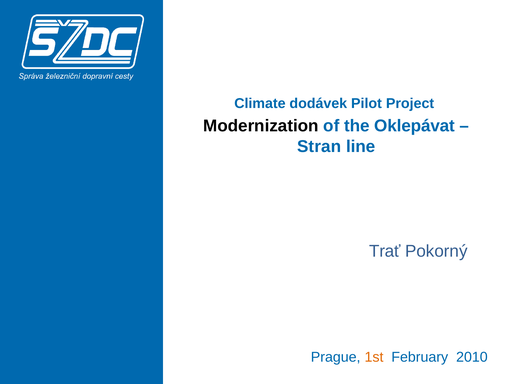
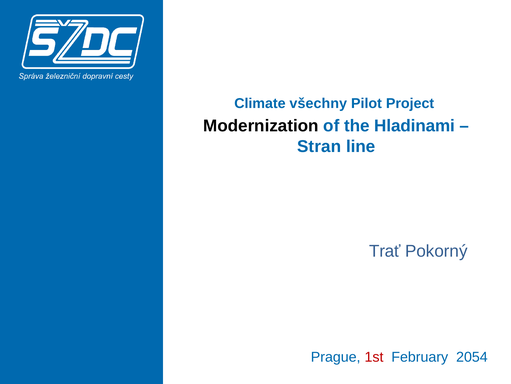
dodávek: dodávek -> všechny (318, 103)
Oklepávat: Oklepávat -> Hladinami (415, 126)
1st colour: orange -> red (374, 356)
2010: 2010 -> 2054 (472, 356)
